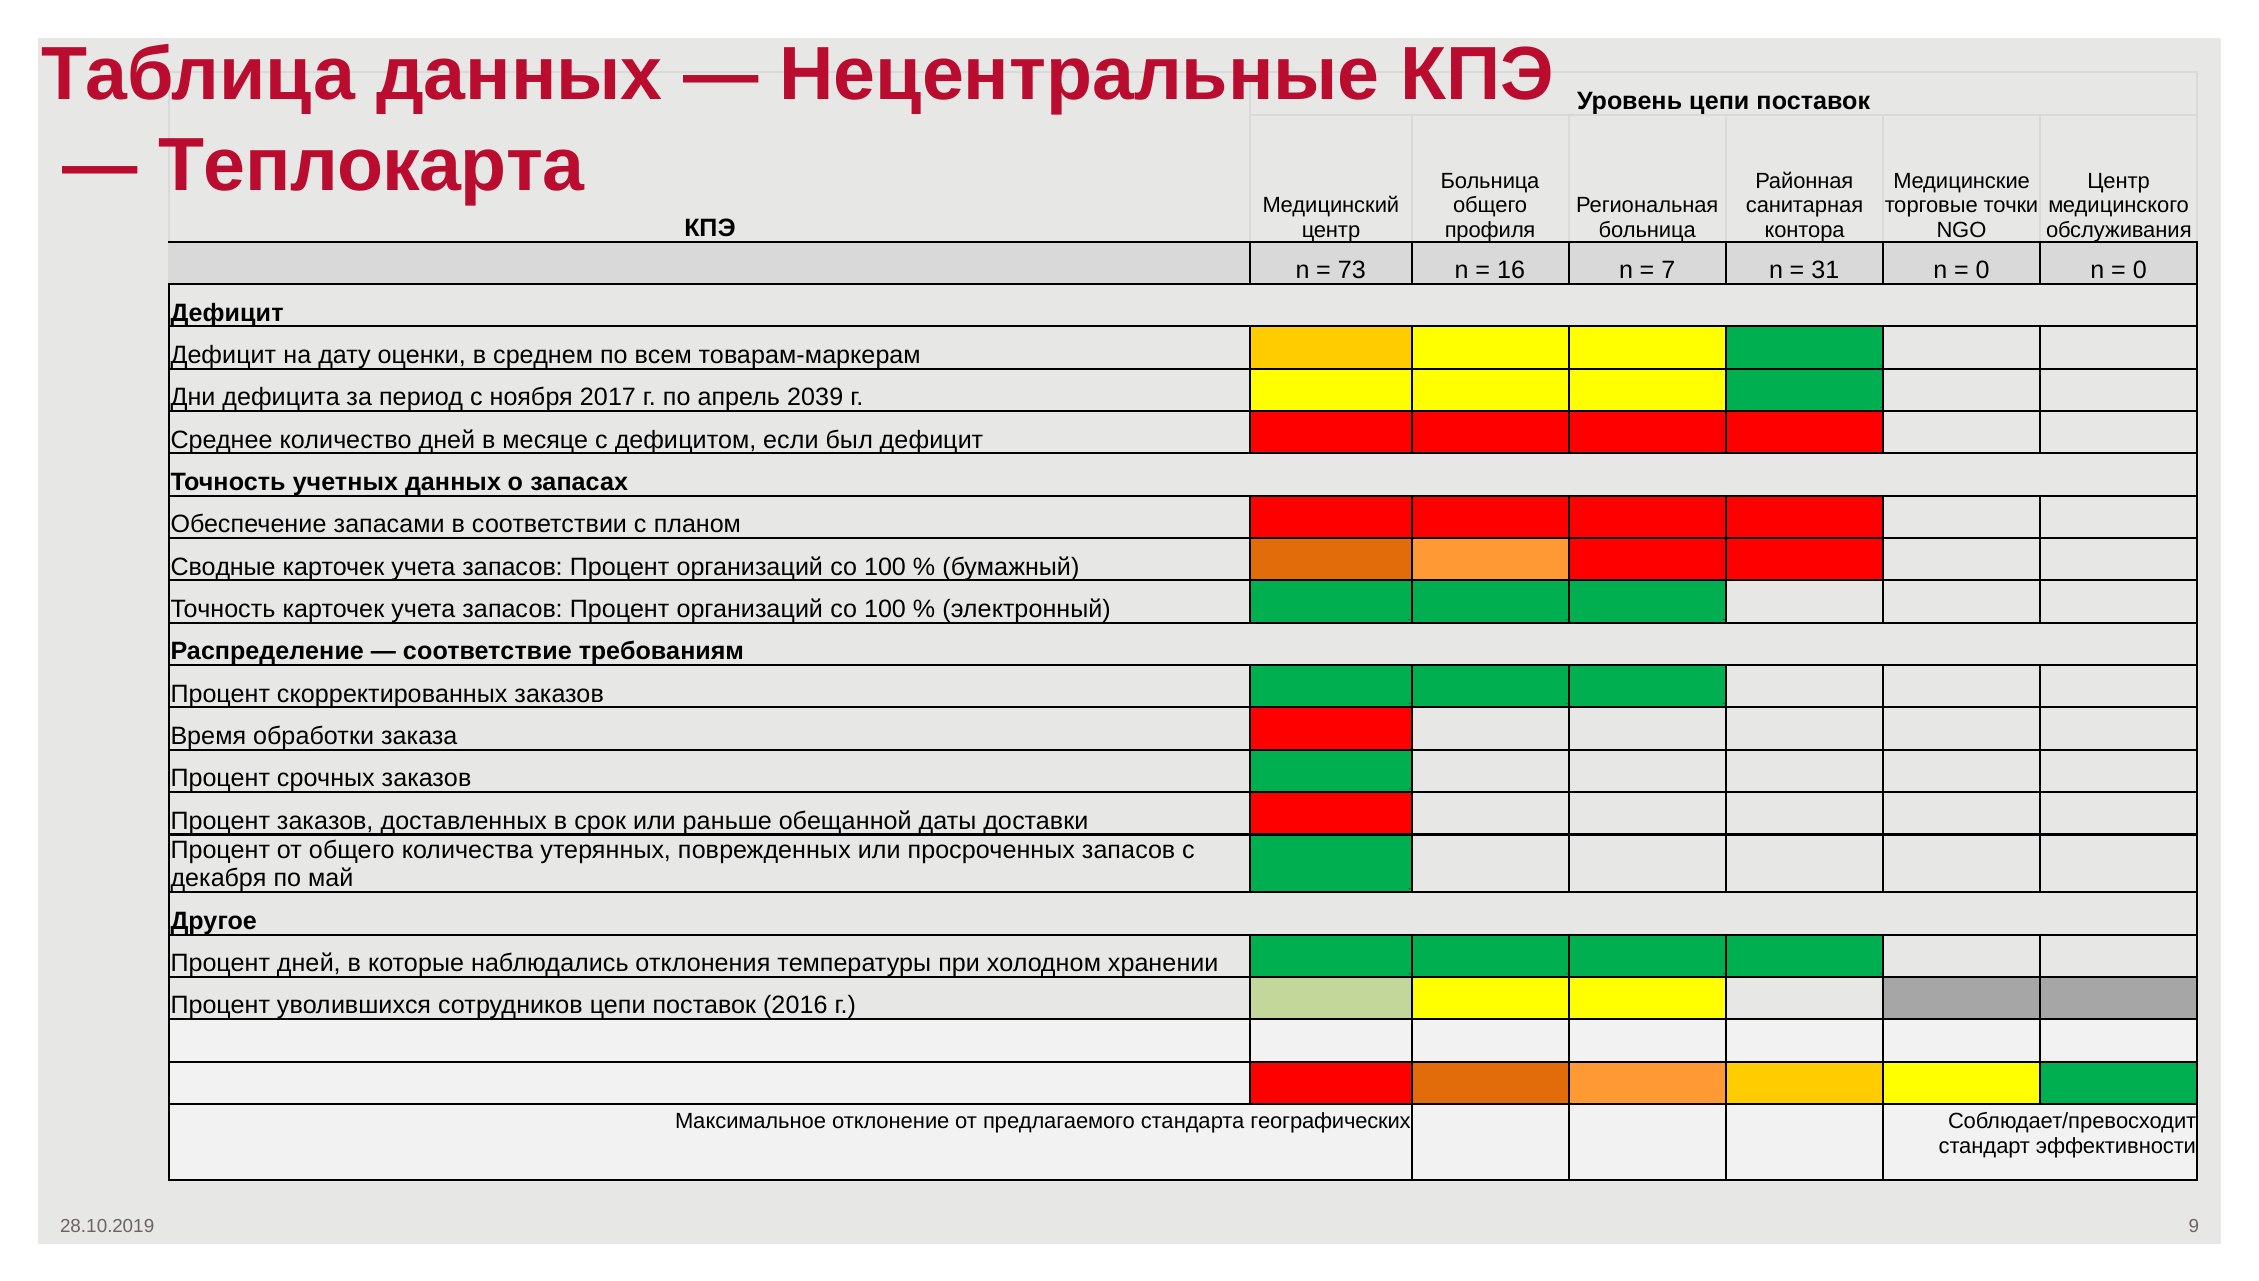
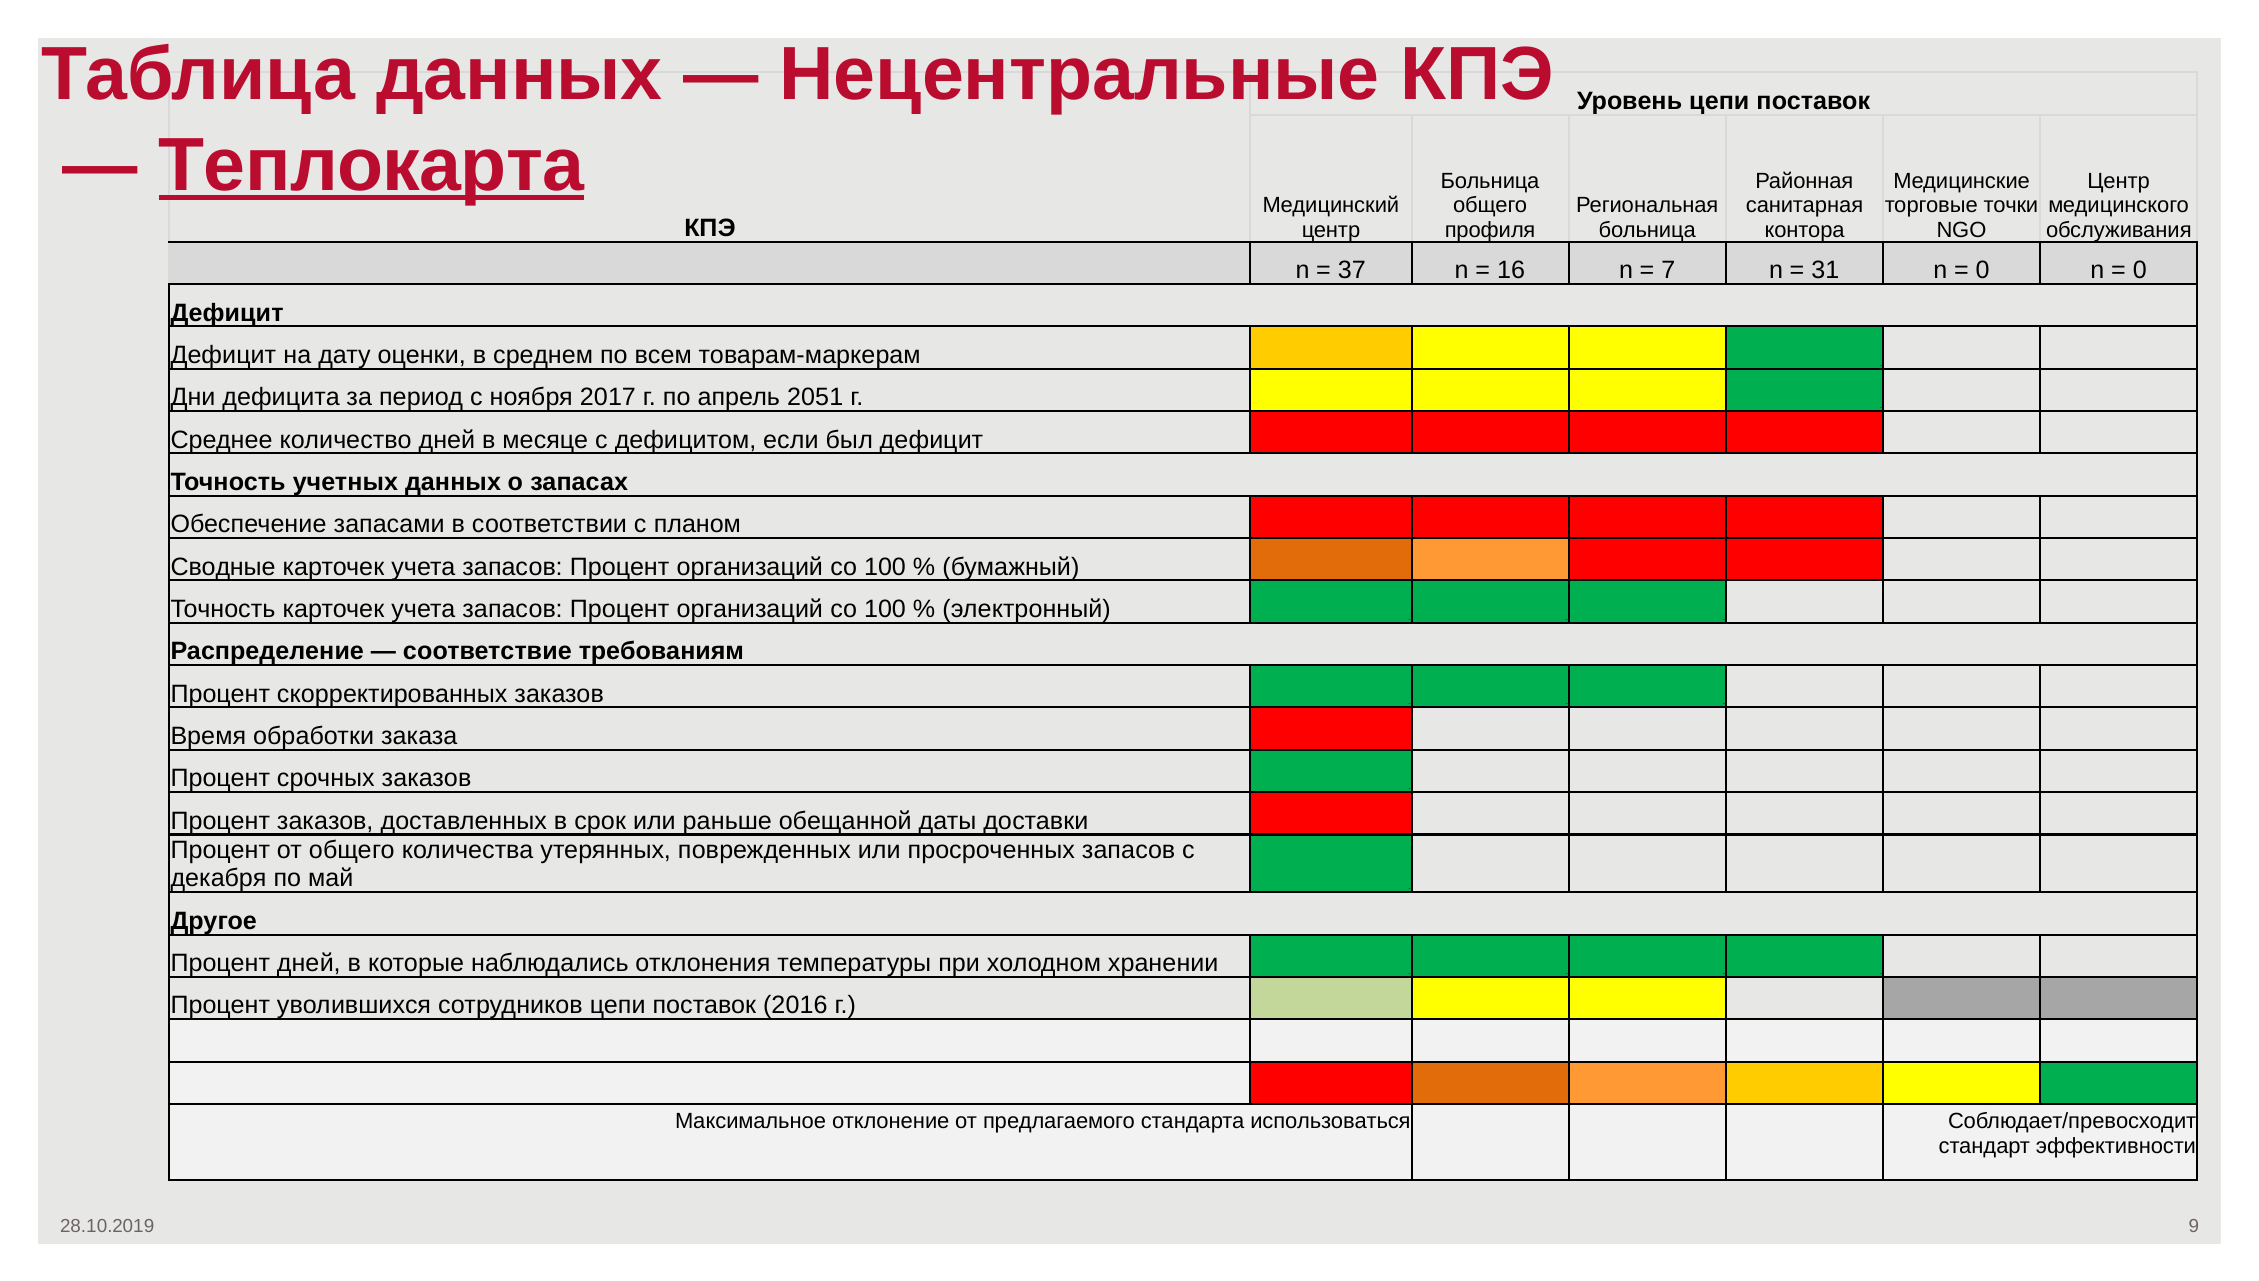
Теплокарта underline: none -> present (371, 165)
73: 73 -> 37 (1352, 270)
2039: 2039 -> 2051 (815, 397)
географических: географических -> использоваться (1330, 1121)
